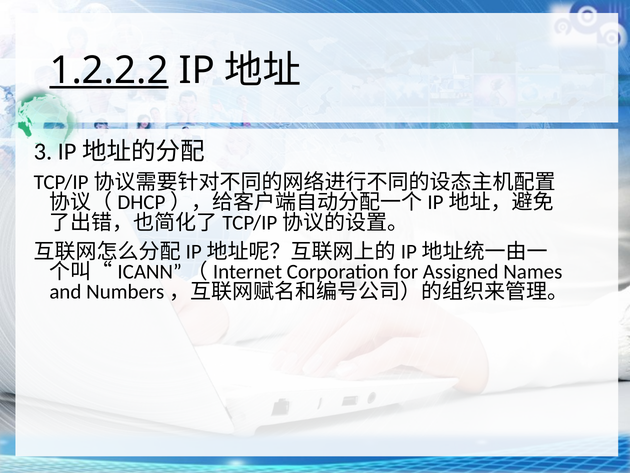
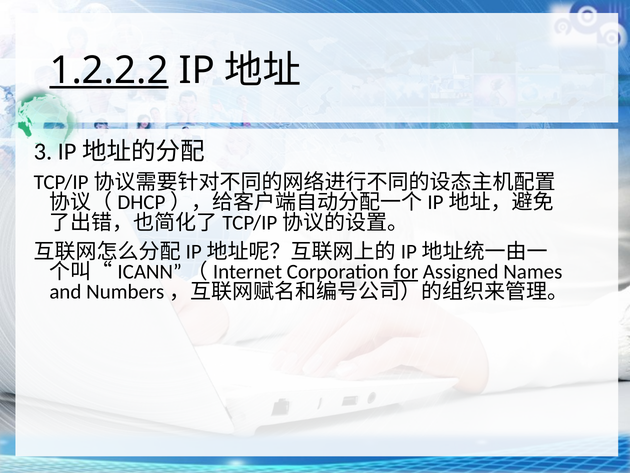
for underline: none -> present (406, 272)
